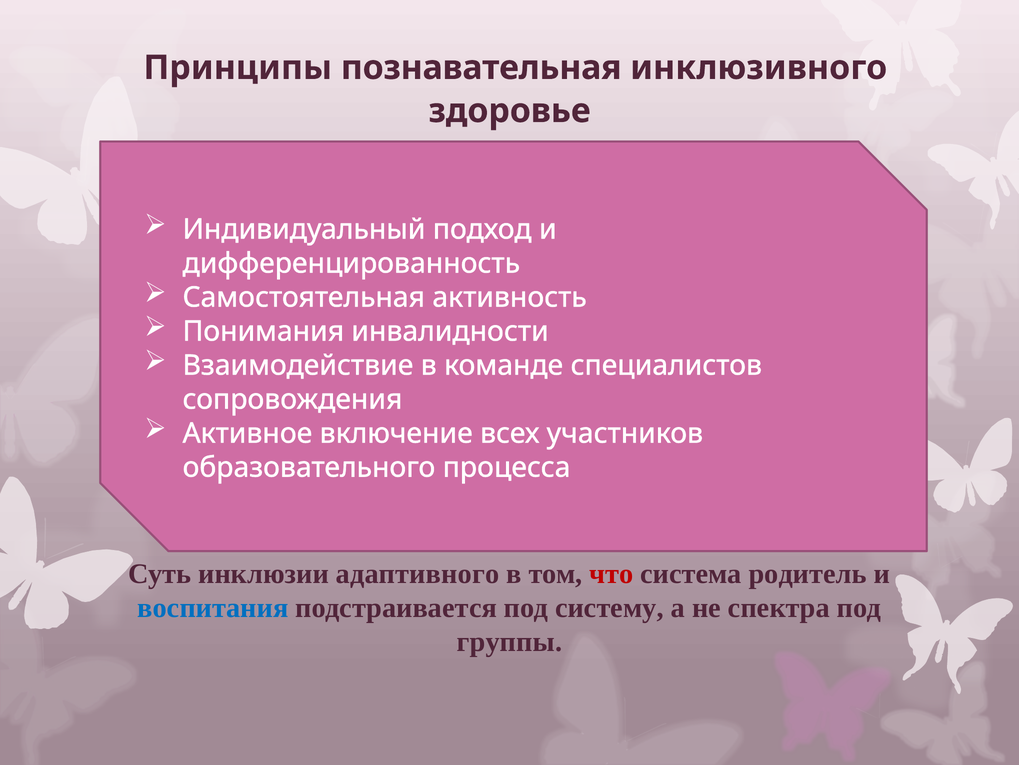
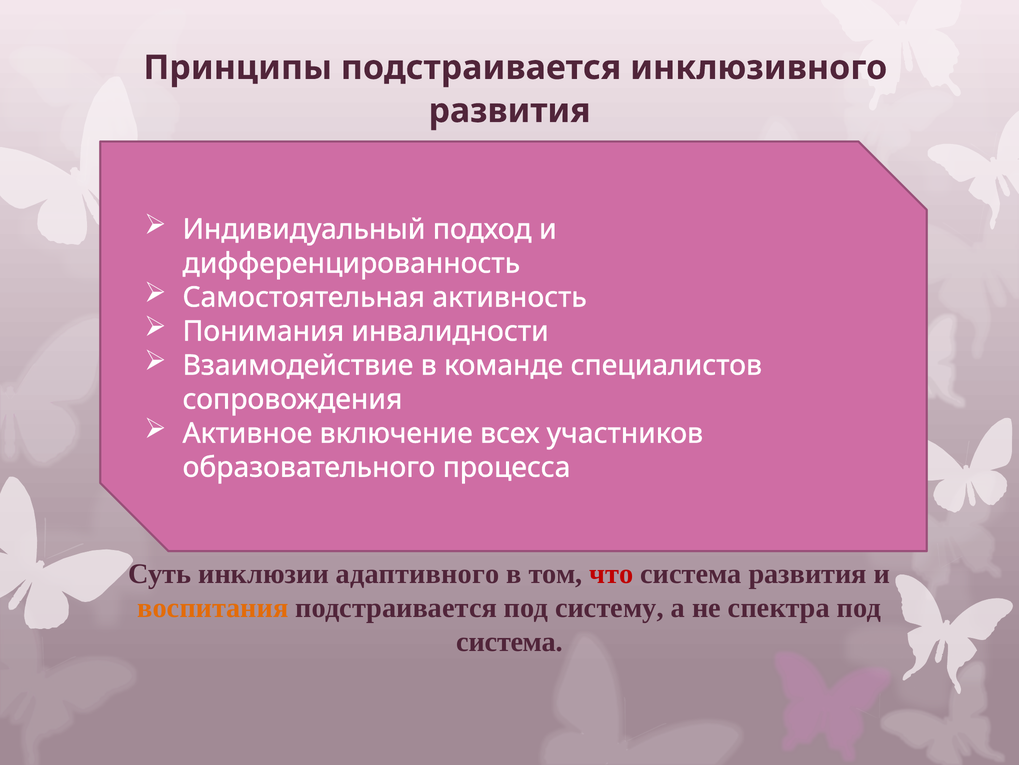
Принципы познавательная: познавательная -> подстраивается (481, 68)
здоровье: здоровье -> развития (510, 111)
система родитель: родитель -> развития (808, 573)
воспитания colour: blue -> orange (213, 607)
группы: группы -> система (510, 641)
